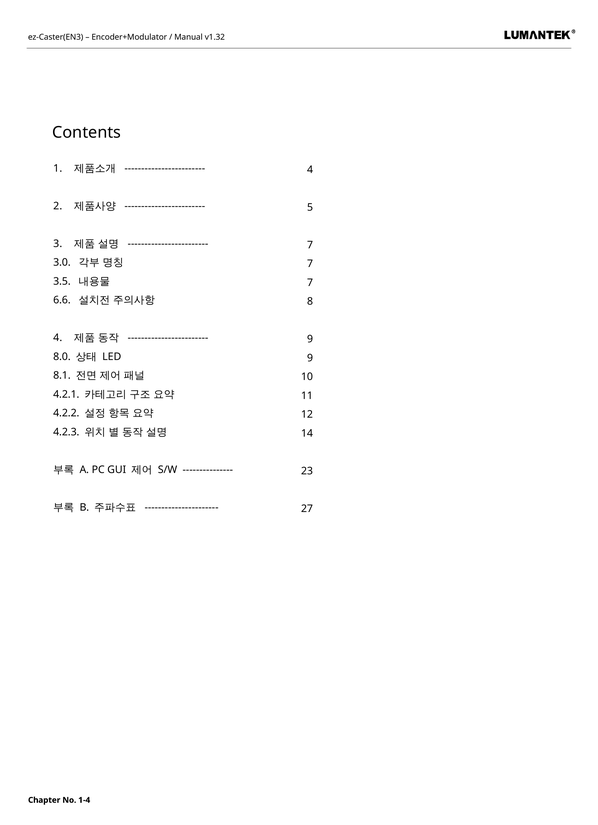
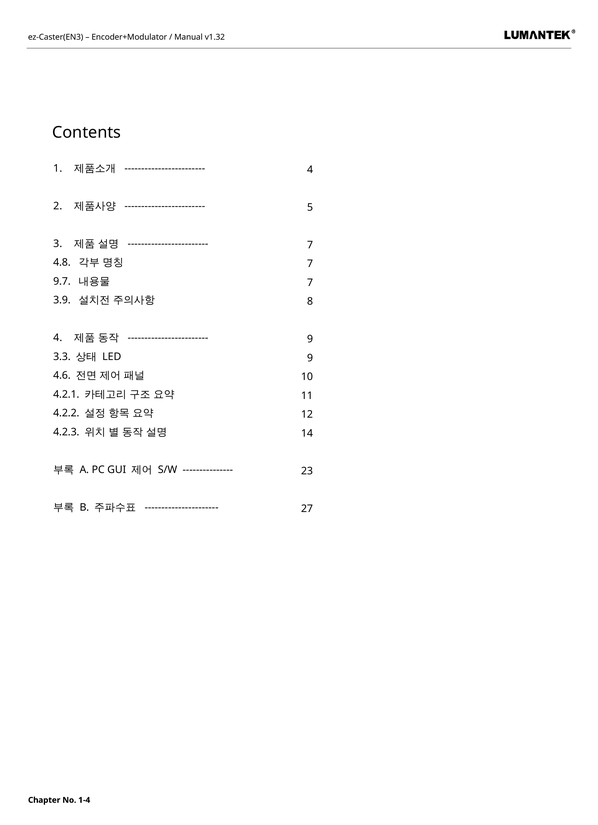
3.0: 3.0 -> 4.8 (62, 263)
3.5: 3.5 -> 9.7 (62, 281)
6.6: 6.6 -> 3.9 (62, 300)
8.0: 8.0 -> 3.3 (62, 357)
8.1: 8.1 -> 4.6 (62, 376)
